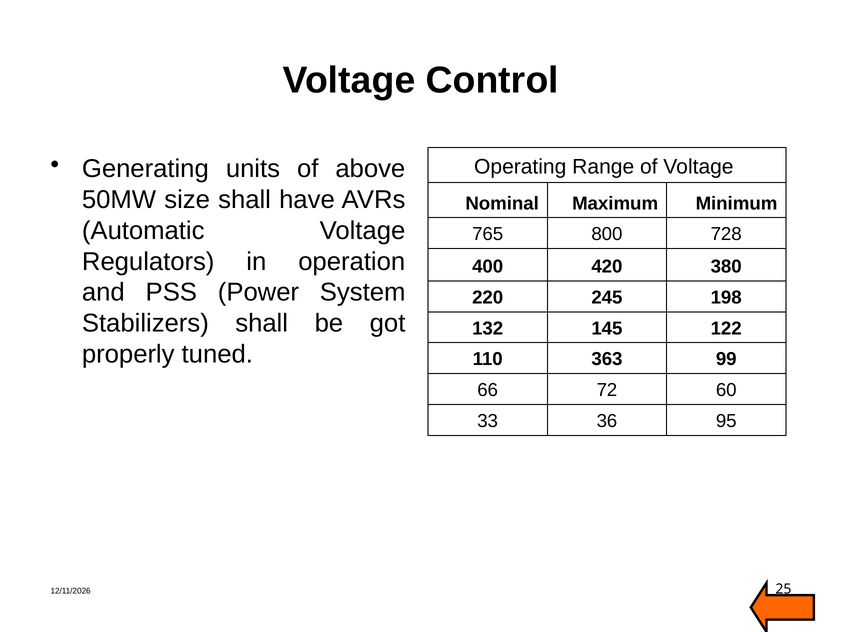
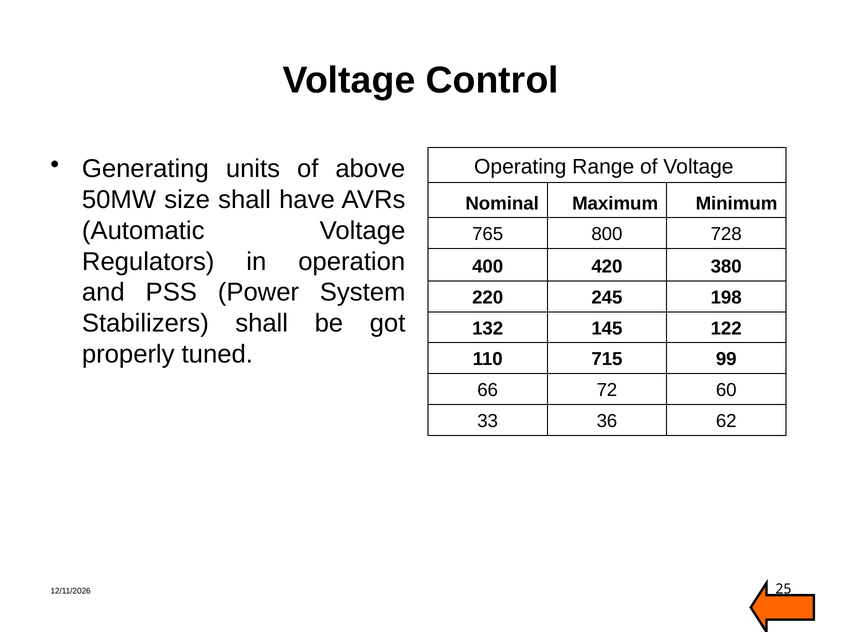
363: 363 -> 715 (607, 359)
95: 95 -> 62 (726, 421)
